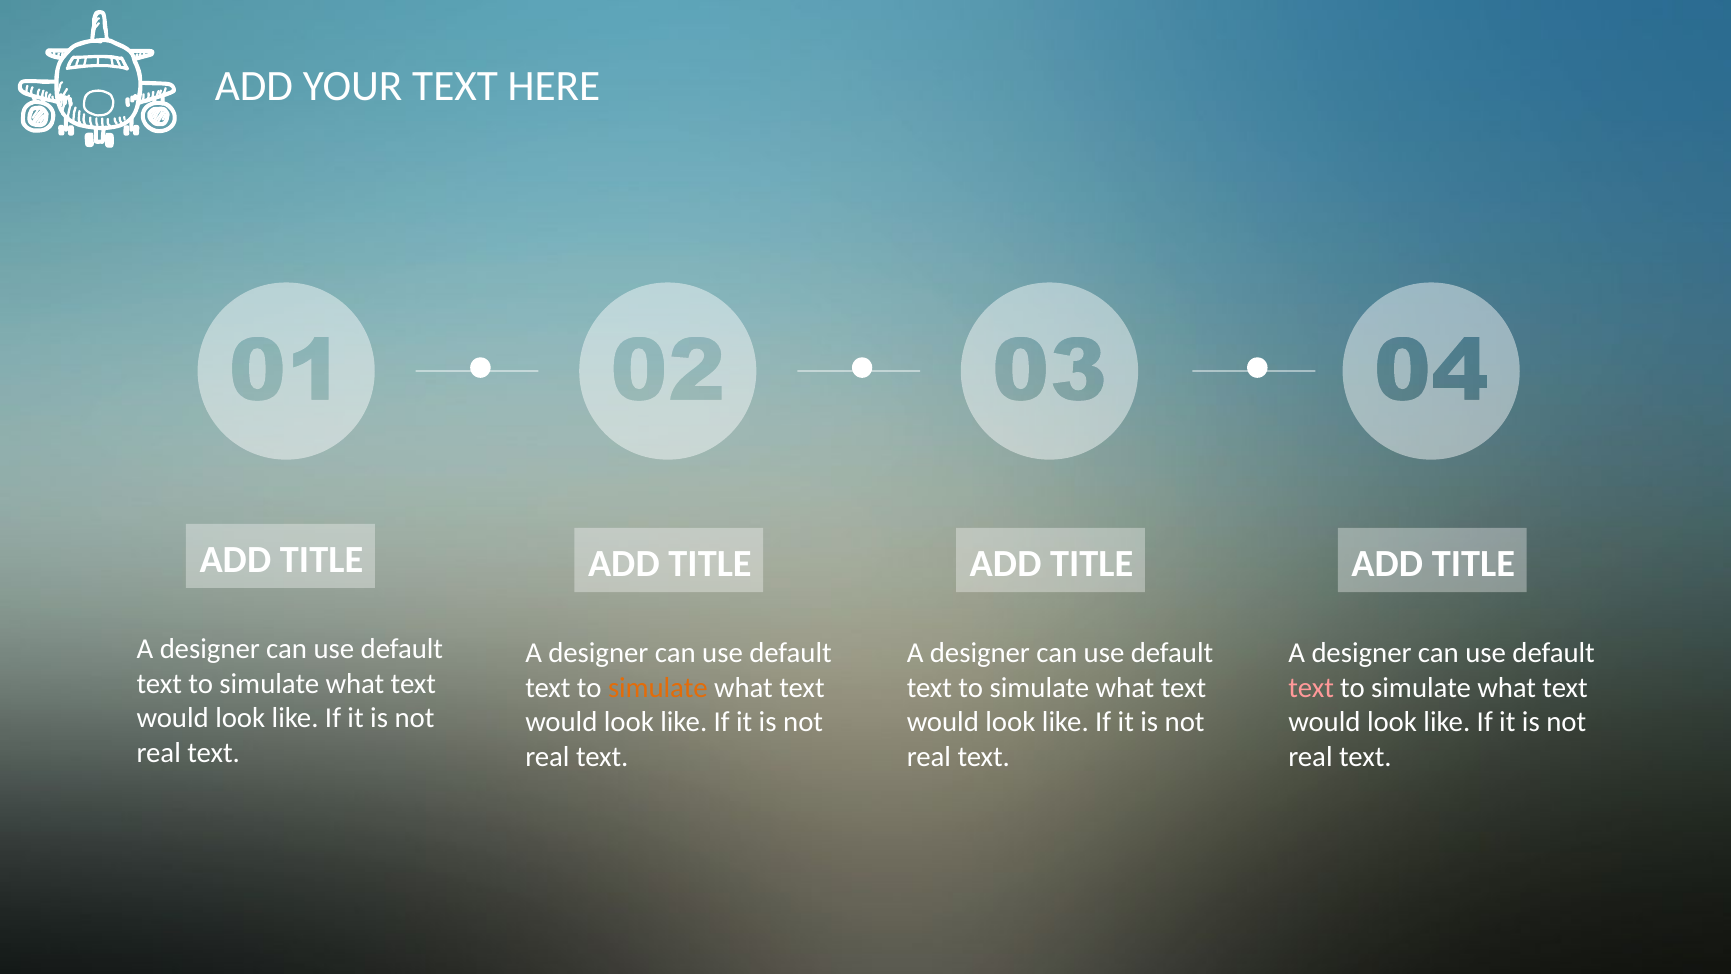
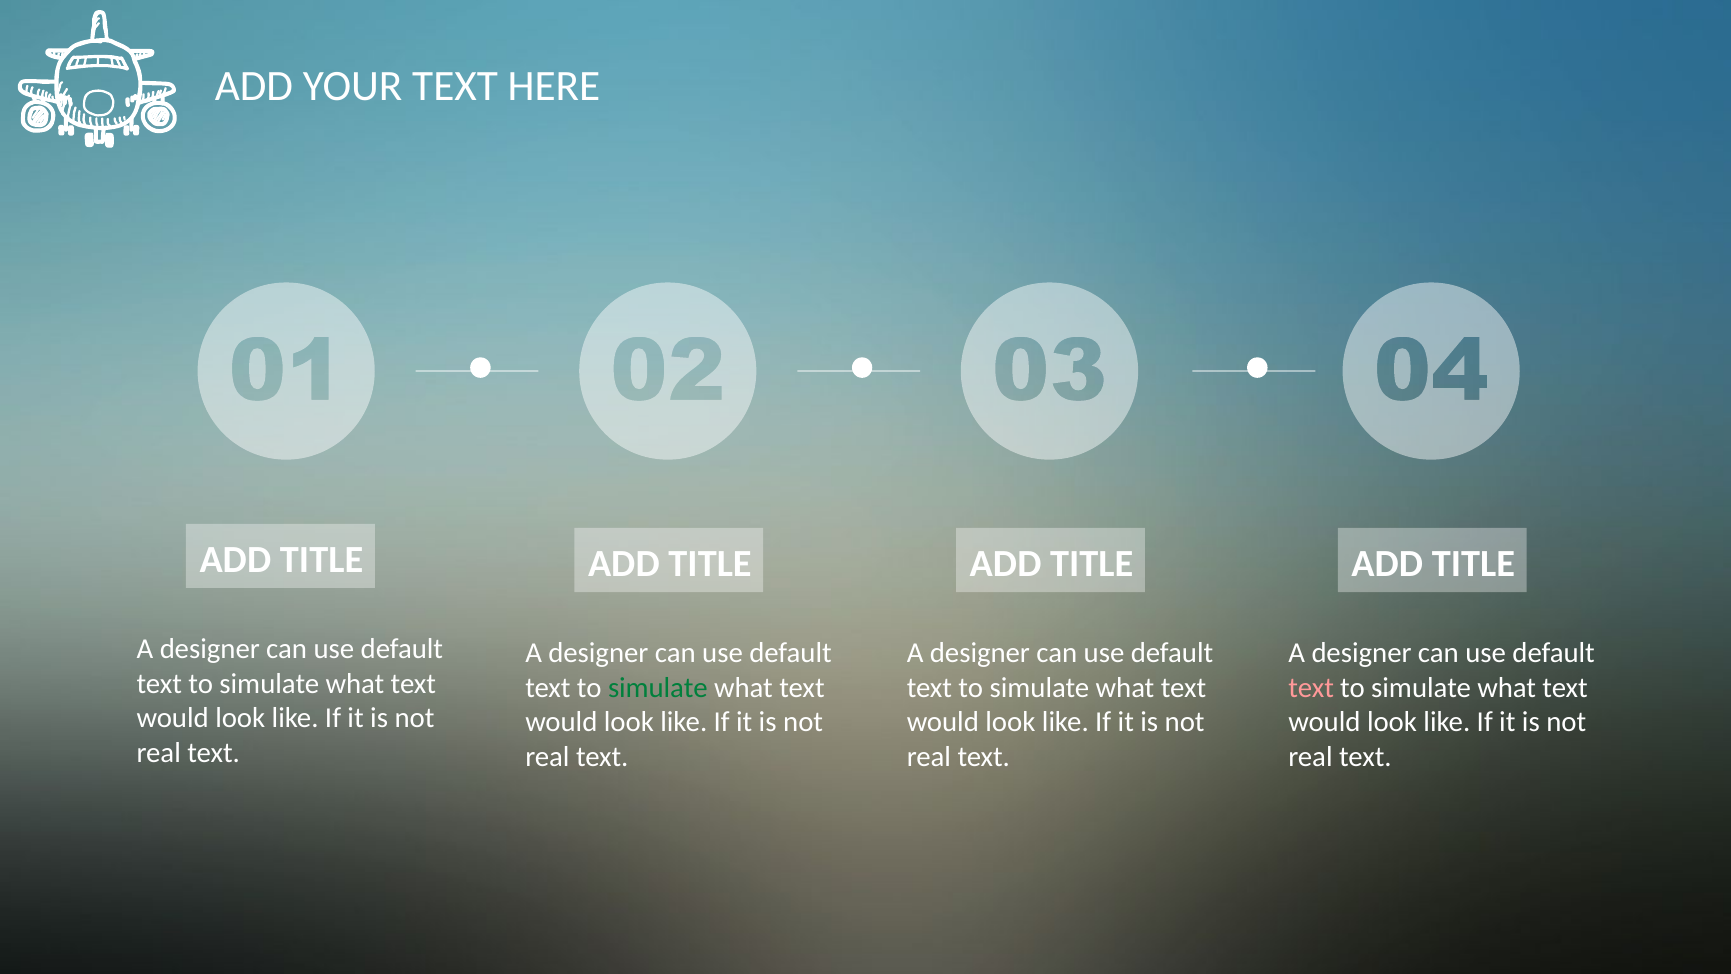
simulate colour: orange -> green (658, 687)
